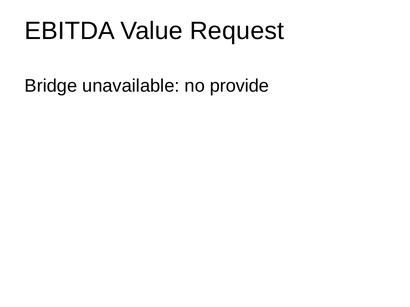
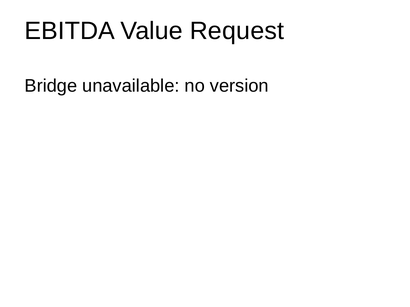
provide: provide -> version (239, 86)
